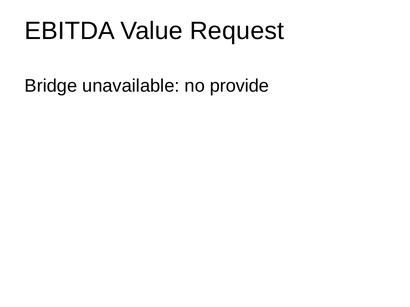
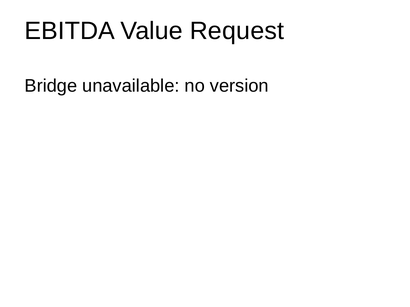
provide: provide -> version (239, 86)
